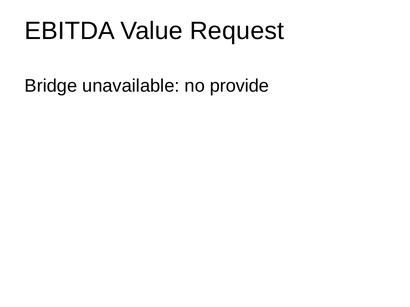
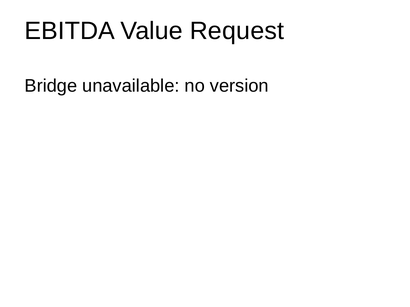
provide: provide -> version (239, 86)
